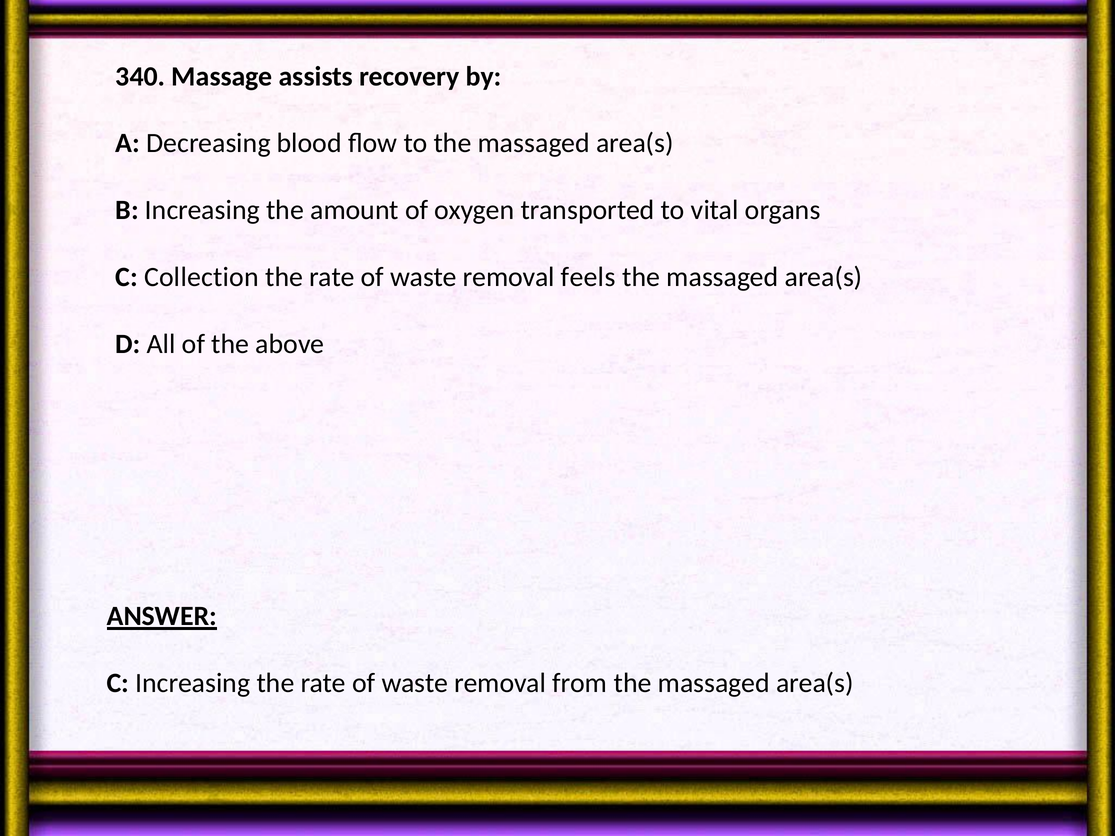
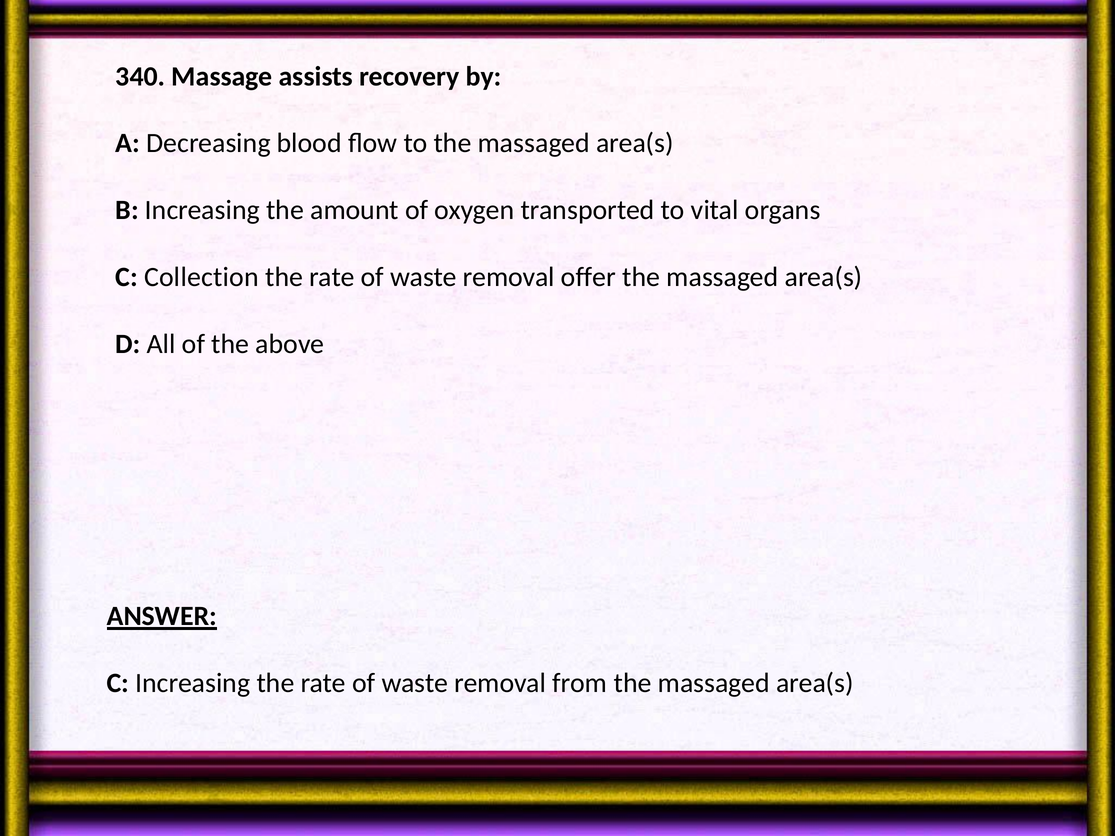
feels: feels -> offer (588, 277)
